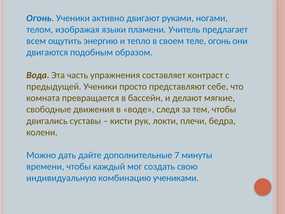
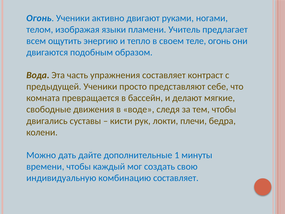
7: 7 -> 1 (177, 155)
комбинацию учениками: учениками -> составляет (176, 178)
